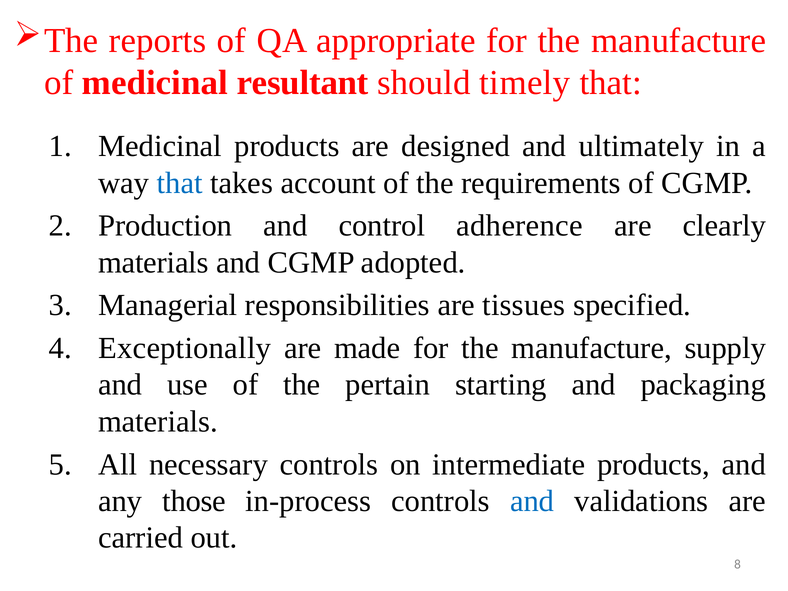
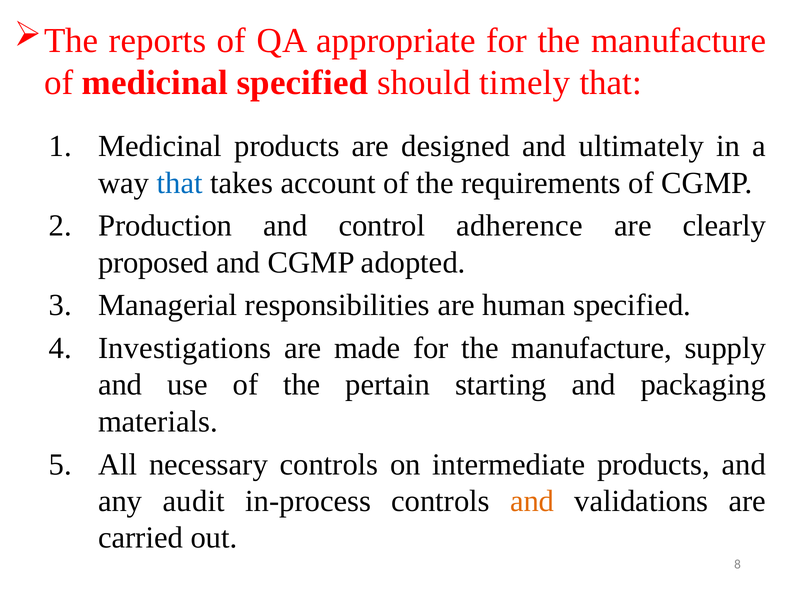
medicinal resultant: resultant -> specified (302, 83)
materials: materials -> proposed (153, 262)
tissues: tissues -> human (524, 305)
Exceptionally: Exceptionally -> Investigations (185, 348)
those: those -> audit (194, 501)
and colour: blue -> orange (532, 501)
